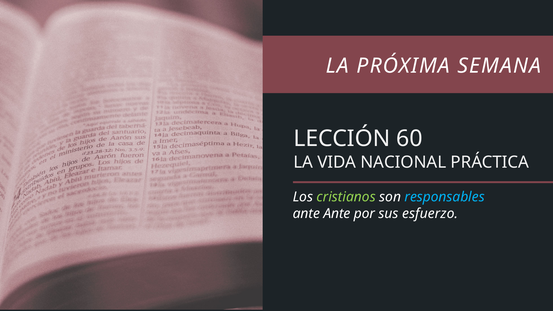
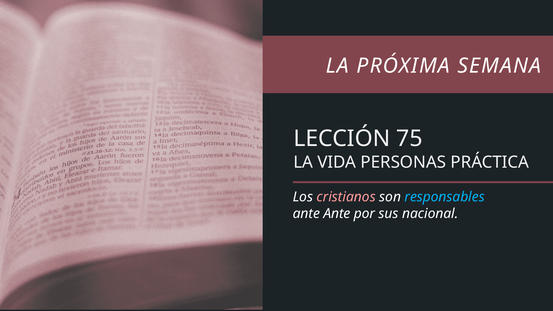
60: 60 -> 75 (409, 139)
NACIONAL: NACIONAL -> PERSONAS (403, 162)
cristianos colour: light green -> pink (346, 197)
esfuerzo: esfuerzo -> nacional (430, 214)
